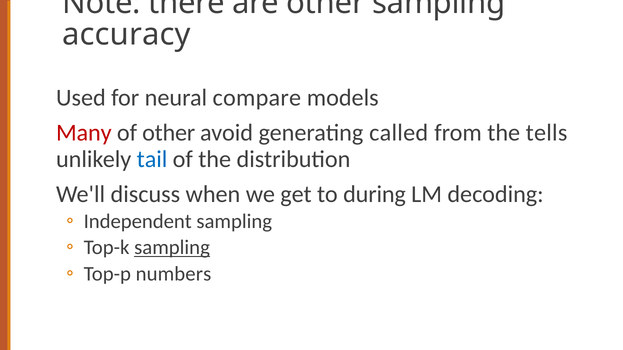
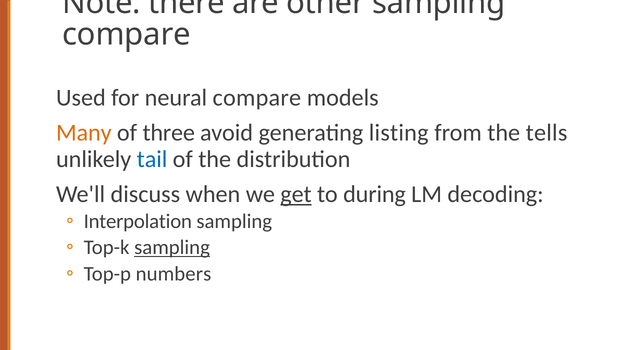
accuracy: accuracy -> compare (127, 35)
Many colour: red -> orange (84, 133)
of other: other -> three (169, 133)
called: called -> listing (399, 133)
get underline: none -> present (296, 195)
Independent: Independent -> Interpolation (138, 221)
